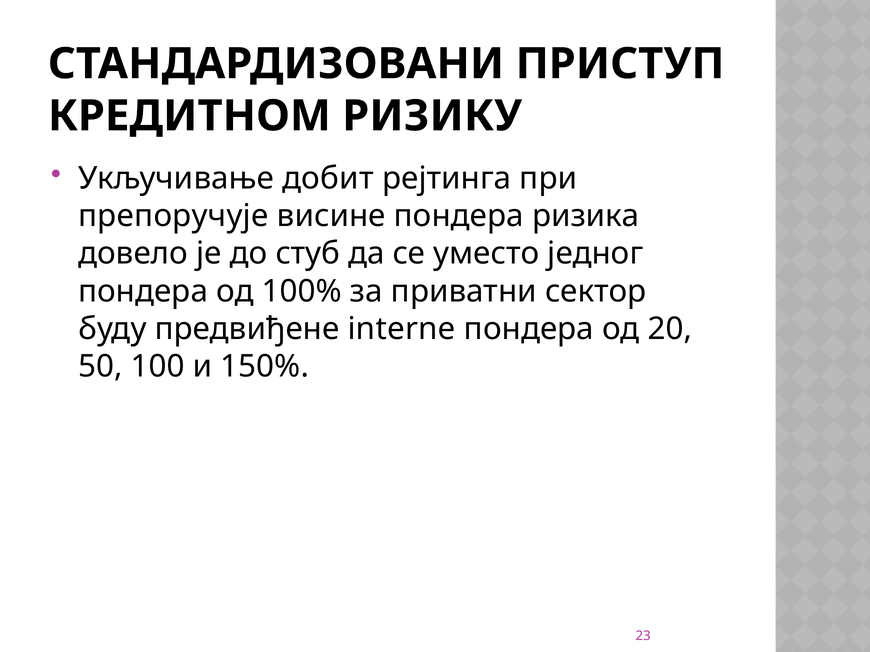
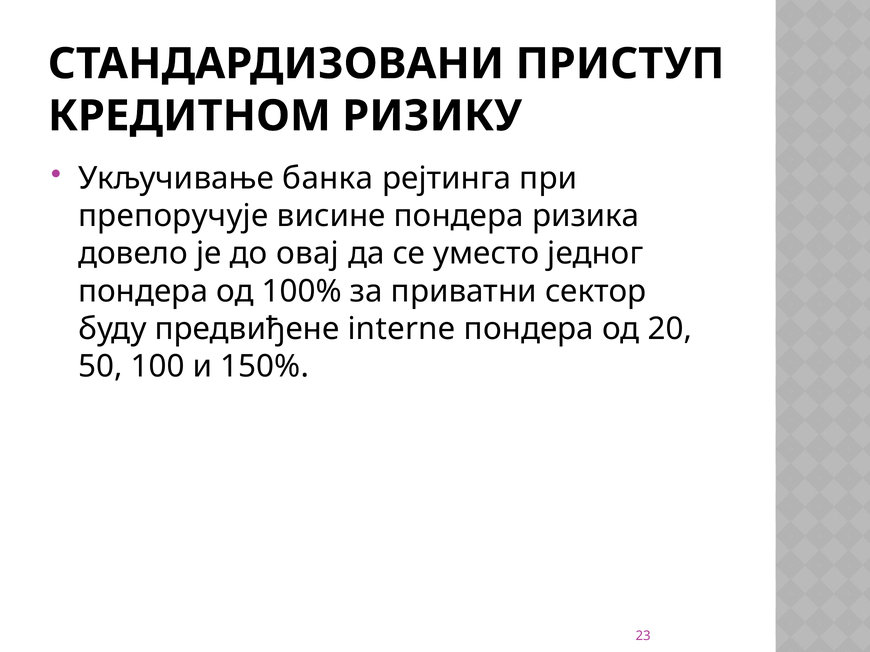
добит: добит -> банка (328, 178)
стуб: стуб -> овај (308, 254)
